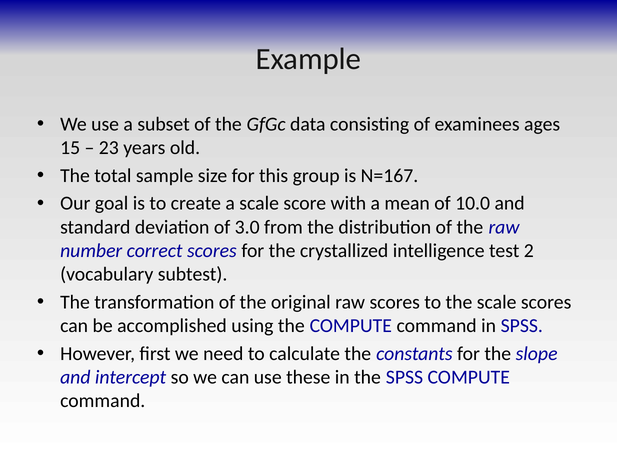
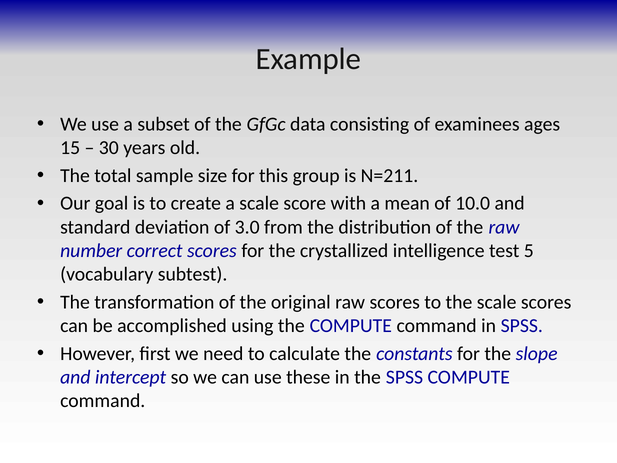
23: 23 -> 30 (109, 148)
N=167: N=167 -> N=211 (389, 176)
2: 2 -> 5 (529, 251)
